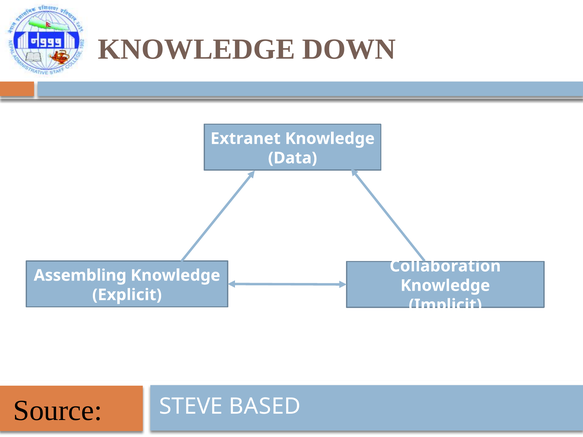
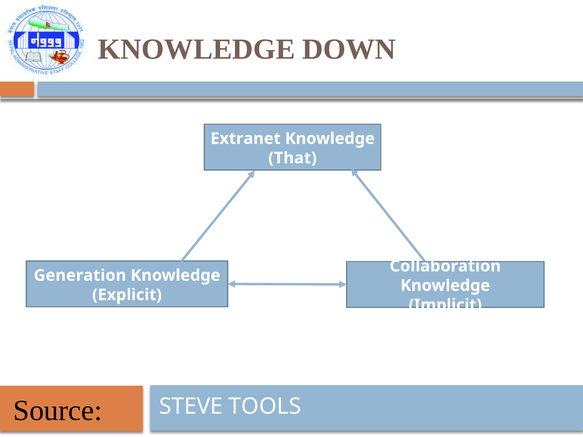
Data: Data -> That (292, 158)
Assembling: Assembling -> Generation (80, 276)
BASED: BASED -> TOOLS (265, 407)
